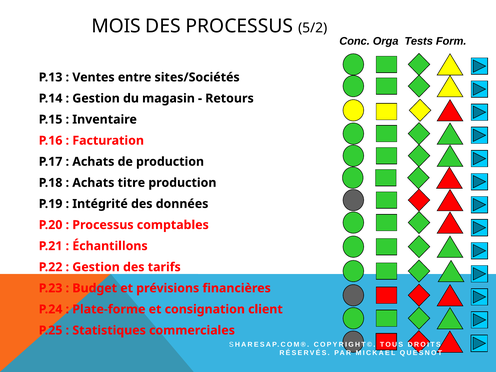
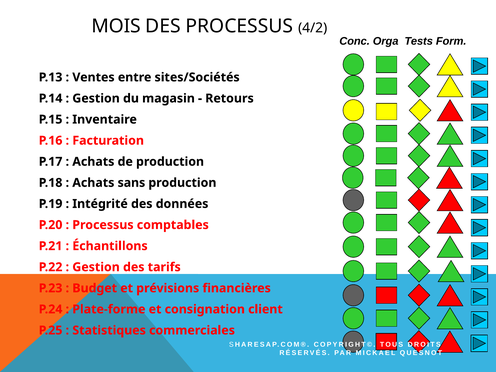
5/2: 5/2 -> 4/2 (313, 28)
titre: titre -> sans (131, 183)
